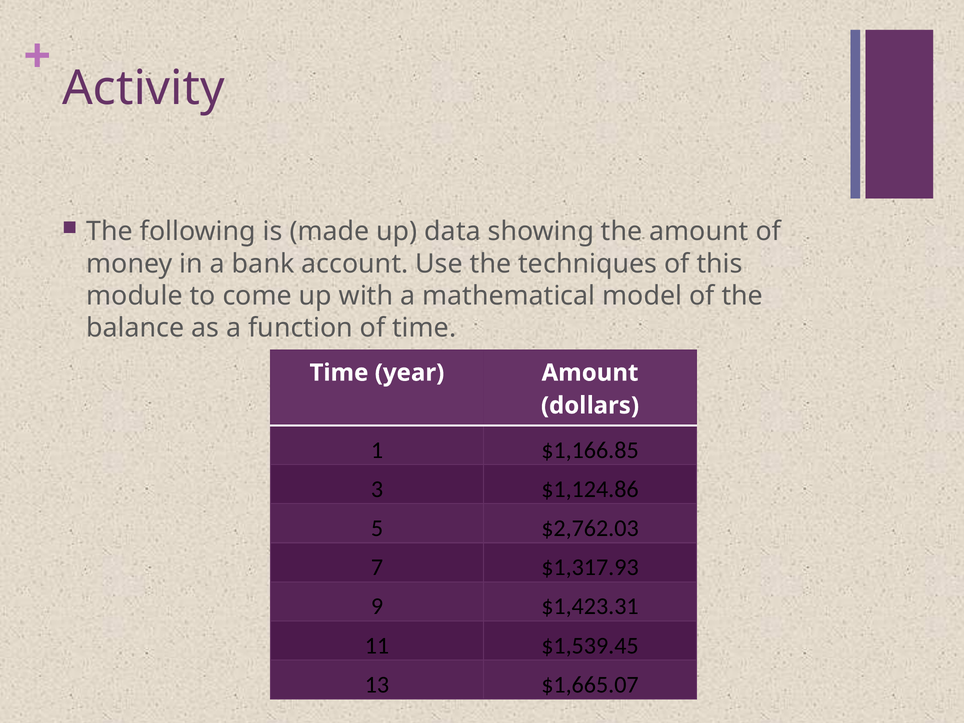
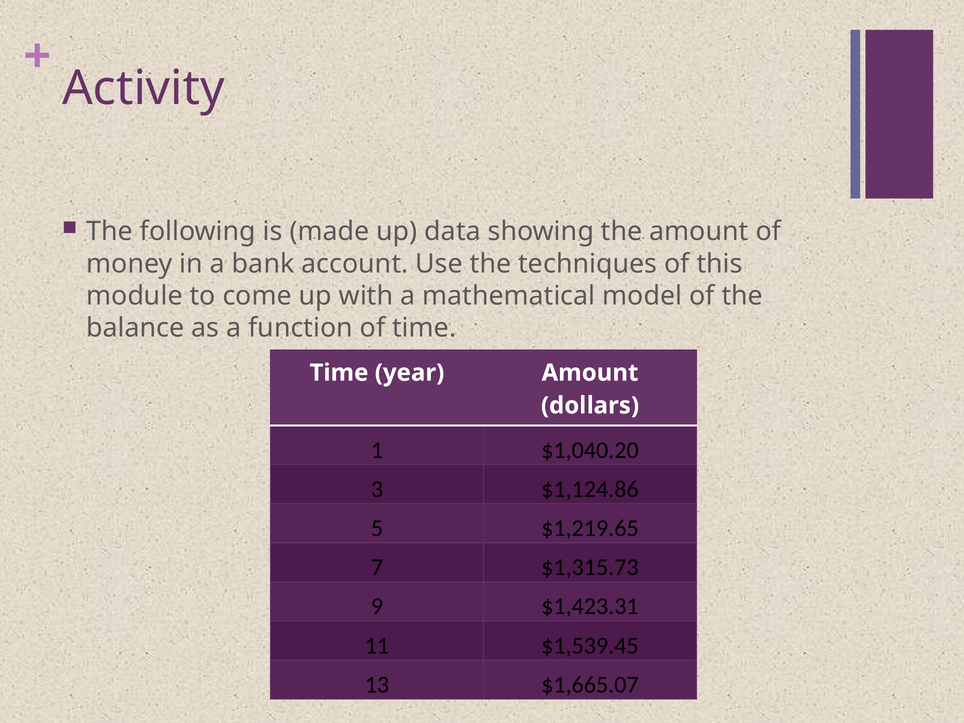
$1,166.85: $1,166.85 -> $1,040.20 (590, 450)
$2,762.03: $2,762.03 -> $1,219.65 (590, 528)
$1,317.93: $1,317.93 -> $1,315.73 (590, 567)
